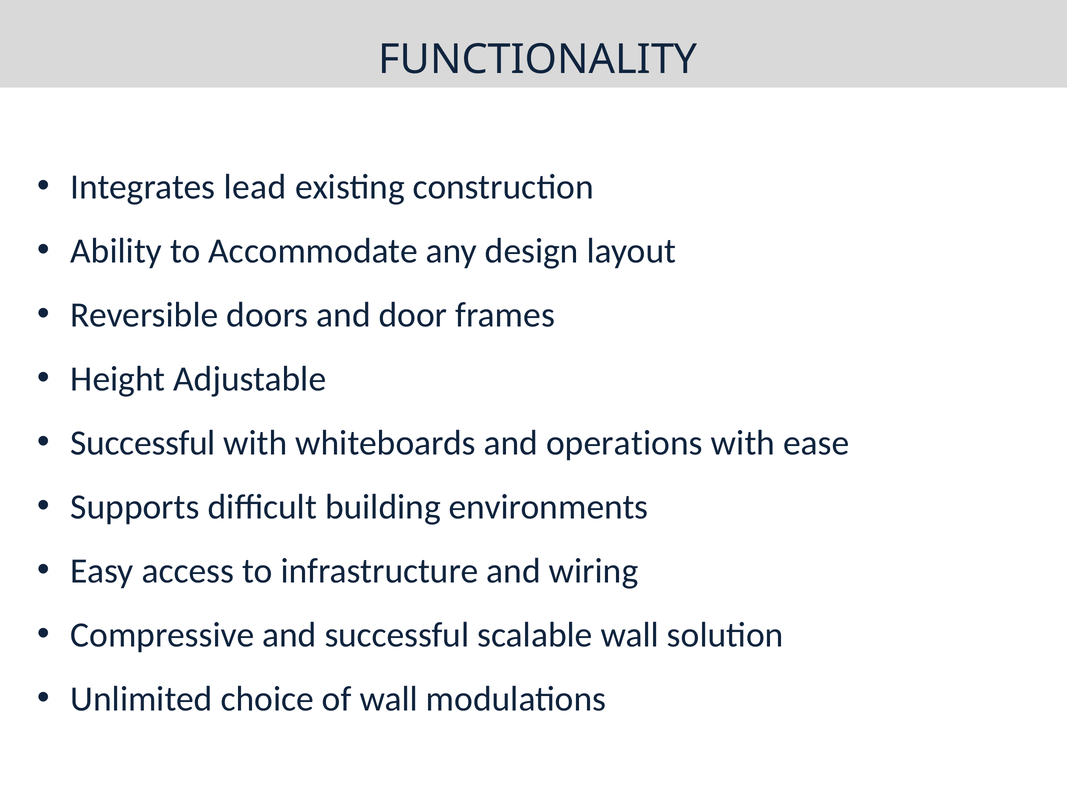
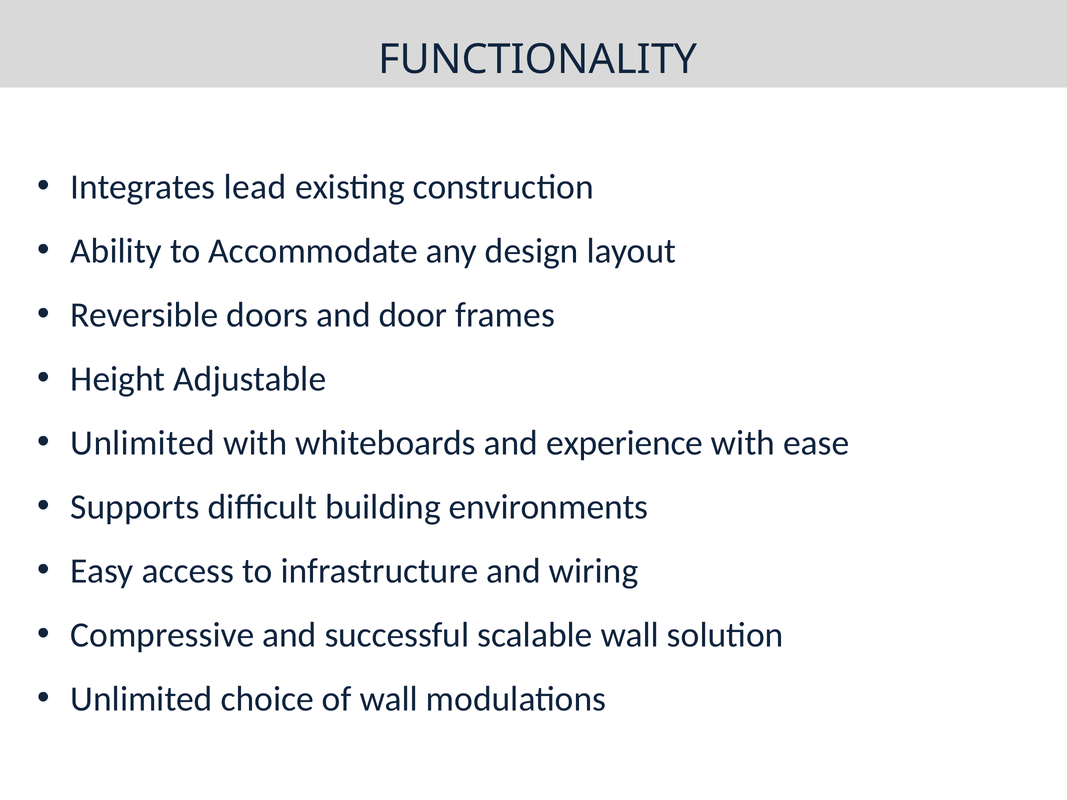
Successful: Successful -> Unlimited (143, 443)
operations: operations -> experience (625, 443)
